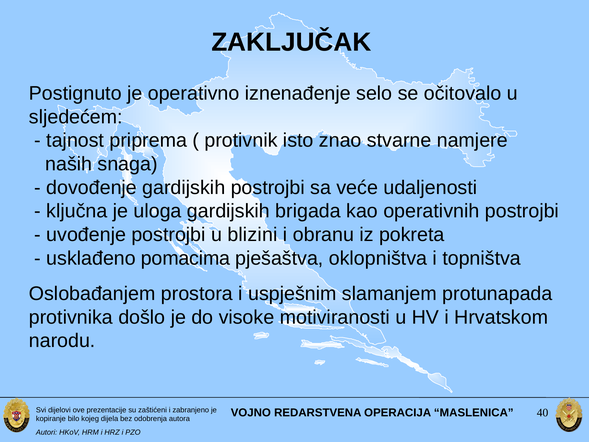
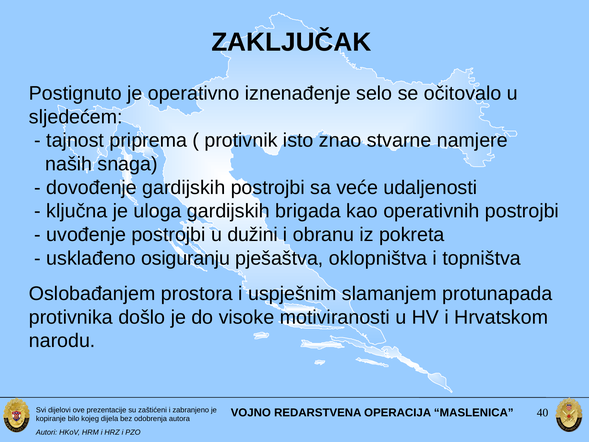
blizini: blizini -> dužini (253, 235)
pomacima: pomacima -> osiguranju (186, 258)
